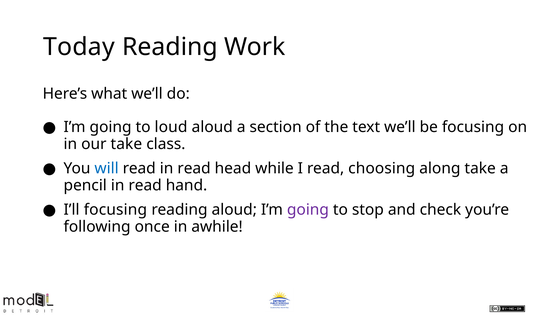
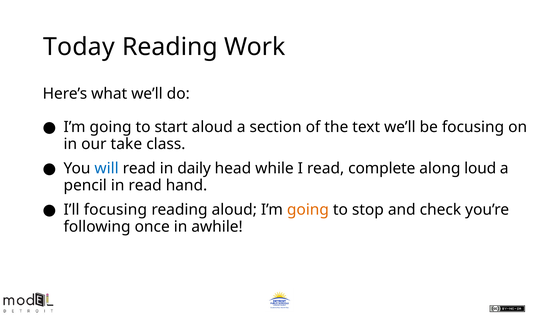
loud: loud -> start (171, 127)
read in read: read -> daily (194, 168)
choosing: choosing -> complete (382, 168)
along take: take -> loud (480, 168)
going colour: purple -> orange (308, 209)
